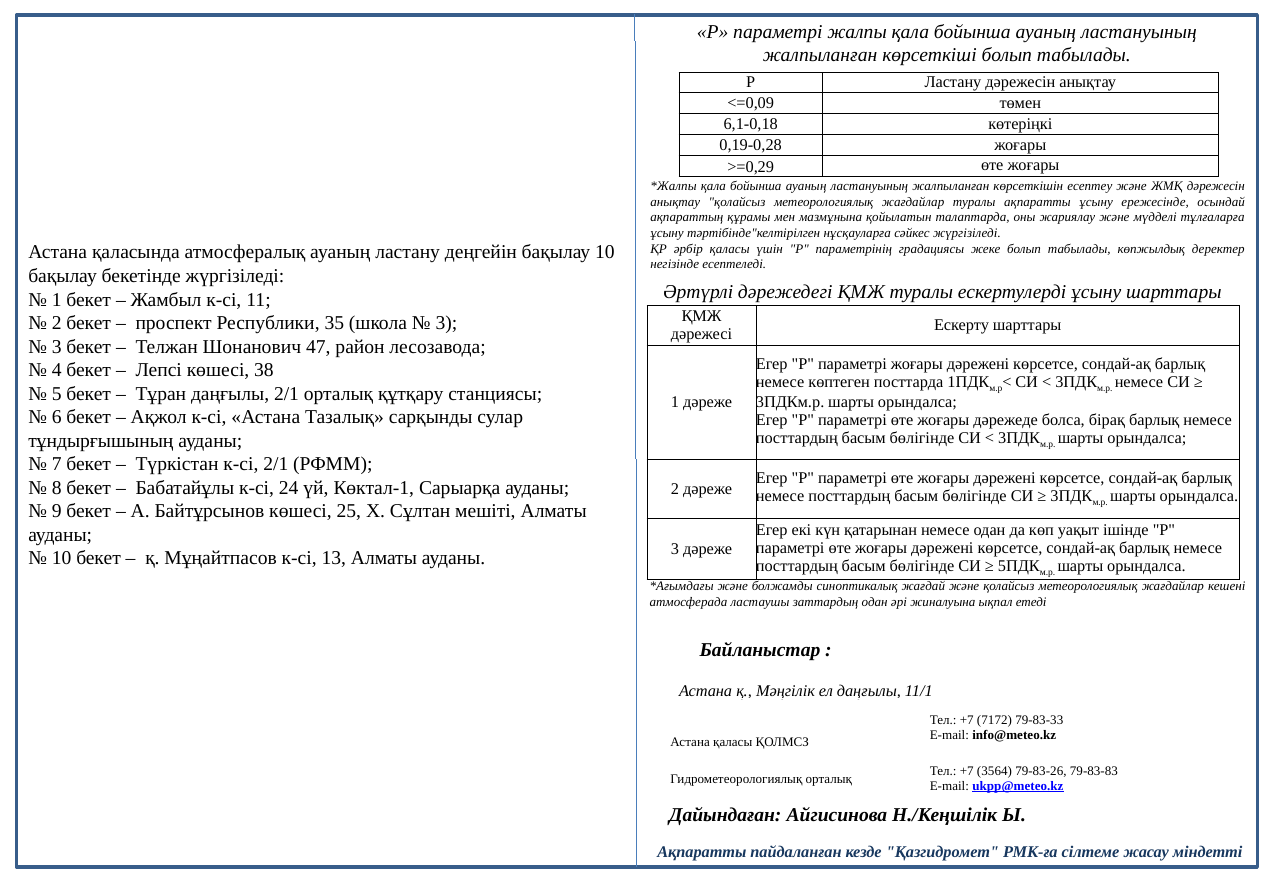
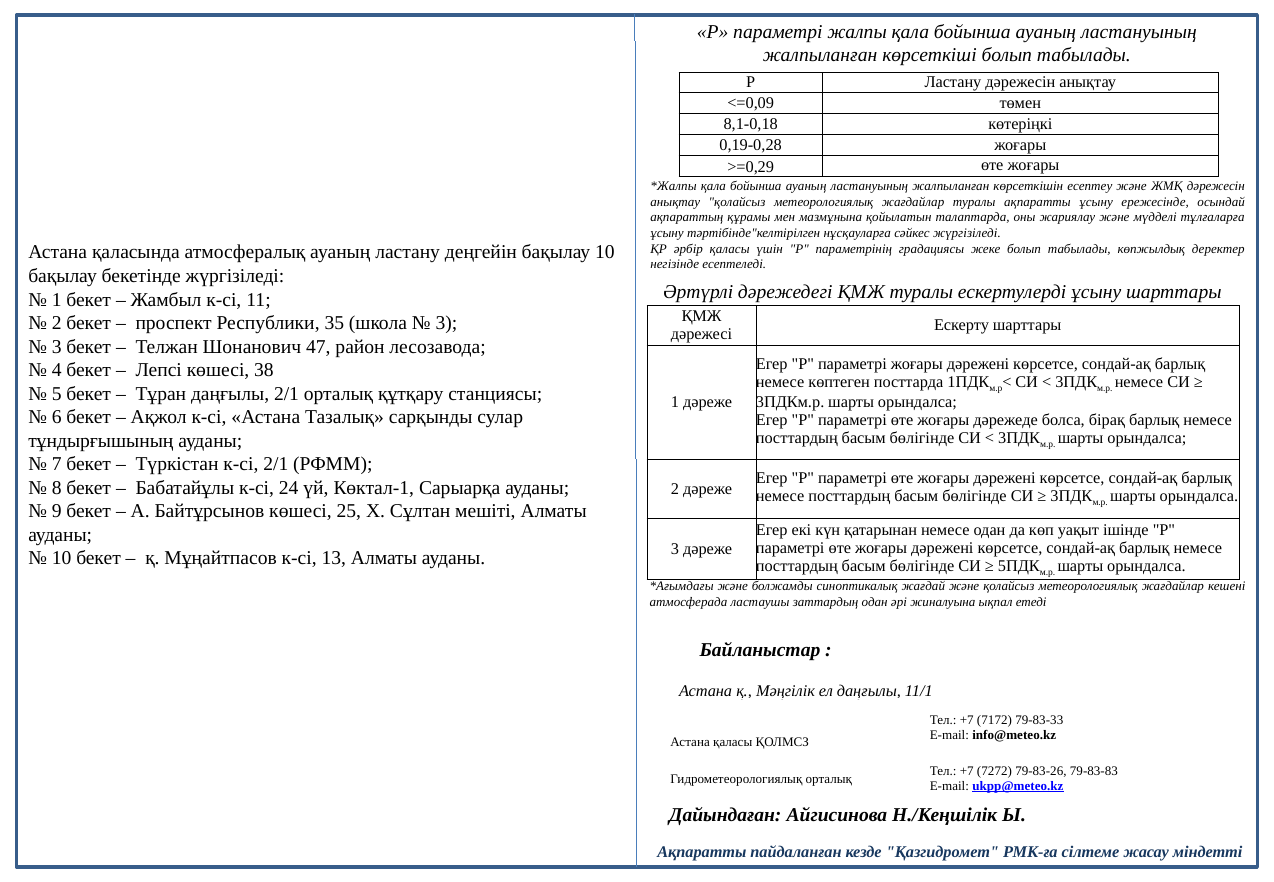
6,1-0,18: 6,1-0,18 -> 8,1-0,18 (751, 124)
3564: 3564 -> 7272 (994, 772)
